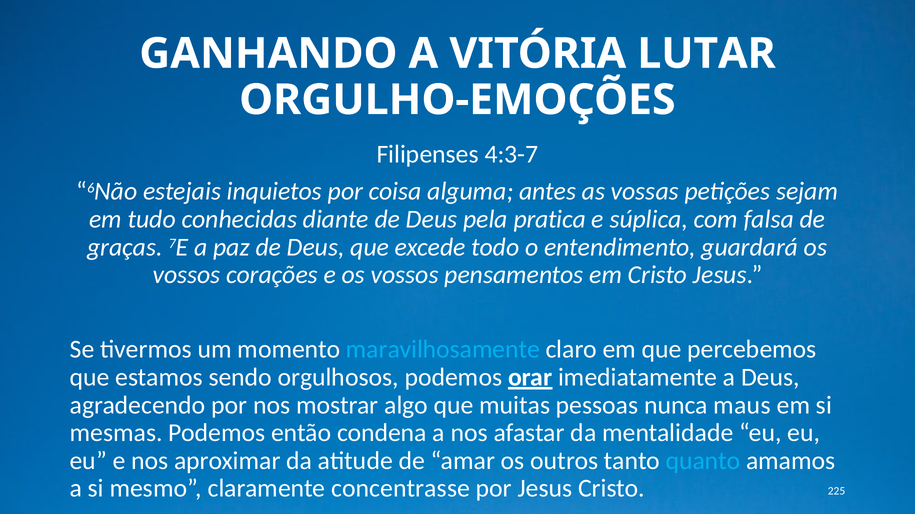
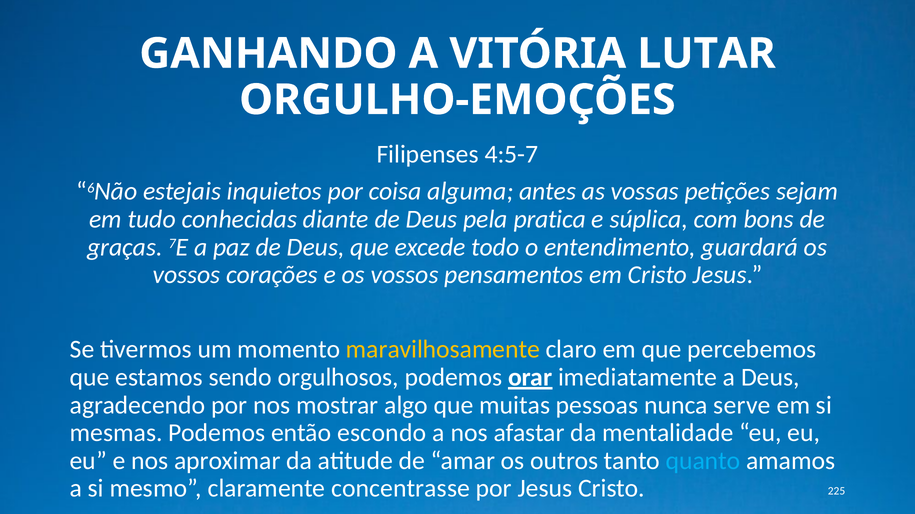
4:3-7: 4:3-7 -> 4:5-7 (511, 154)
falsa: falsa -> bons (769, 220)
maravilhosamente colour: light blue -> yellow (443, 350)
maus: maus -> serve (742, 406)
condena: condena -> escondo (382, 433)
